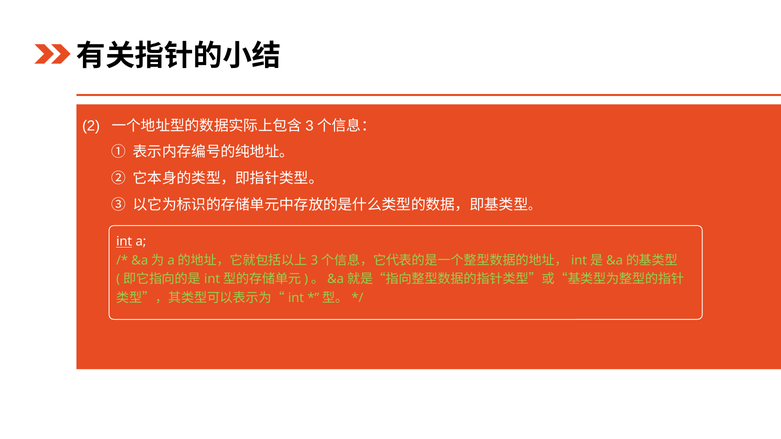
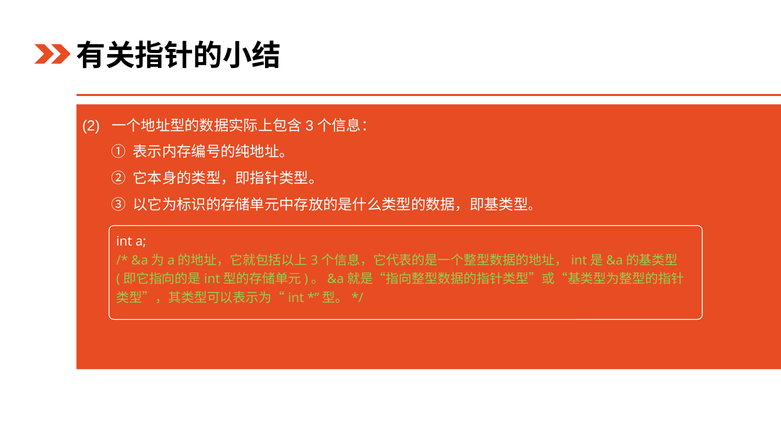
int underline: present -> none (124, 242)
